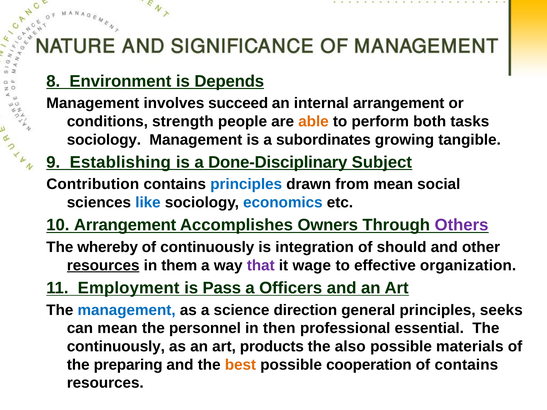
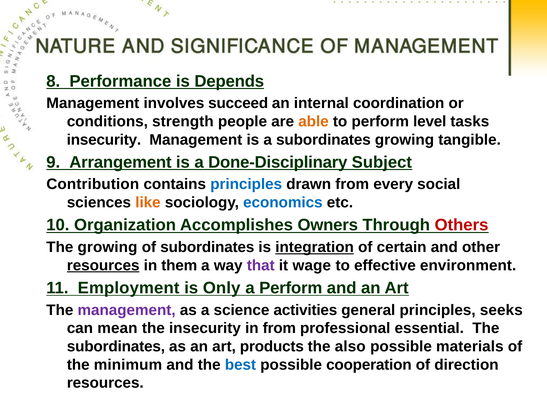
Environment: Environment -> Performance (120, 81)
internal arrangement: arrangement -> coordination (399, 103)
both: both -> level (430, 122)
sociology: sociology -> insecurity (104, 140)
Establishing: Establishing -> Arrangement (120, 162)
from mean: mean -> every (393, 184)
like colour: blue -> orange (148, 203)
10 Arrangement: Arrangement -> Organization (125, 225)
Others colour: purple -> red (462, 225)
The whereby: whereby -> growing (107, 247)
of continuously: continuously -> subordinates (207, 247)
integration underline: none -> present (315, 247)
should: should -> certain (402, 247)
organization: organization -> environment (468, 266)
Pass: Pass -> Only (222, 288)
a Officers: Officers -> Perform (291, 288)
management colour: blue -> purple (127, 310)
direction: direction -> activities (305, 310)
the personnel: personnel -> insecurity (205, 328)
in then: then -> from (279, 328)
continuously: continuously -> subordinates (116, 347)
preparing: preparing -> minimum (128, 365)
best colour: orange -> blue (240, 365)
of contains: contains -> direction (466, 365)
